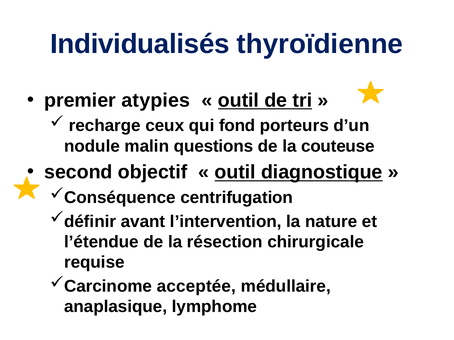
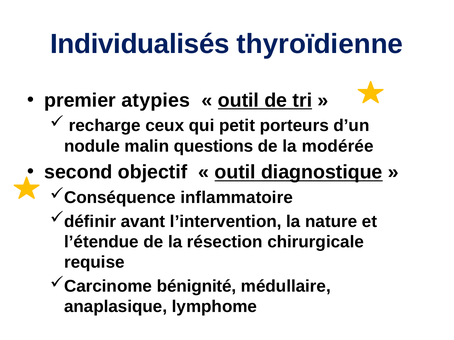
fond: fond -> petit (237, 126)
couteuse: couteuse -> modérée (338, 146)
centrifugation: centrifugation -> inflammatoire (237, 198)
acceptée: acceptée -> bénignité (197, 287)
